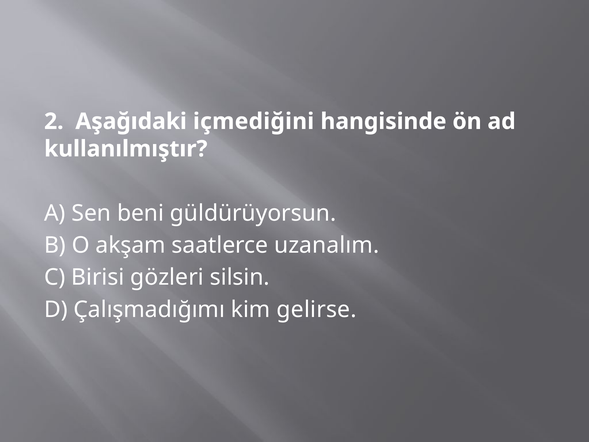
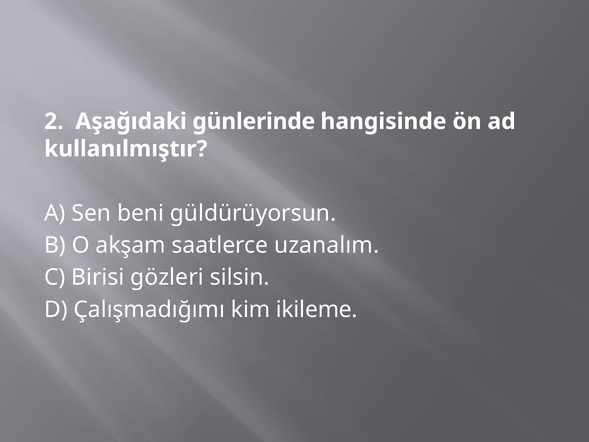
içmediğini: içmediğini -> günlerinde (254, 121)
gelirse: gelirse -> ikileme (317, 309)
